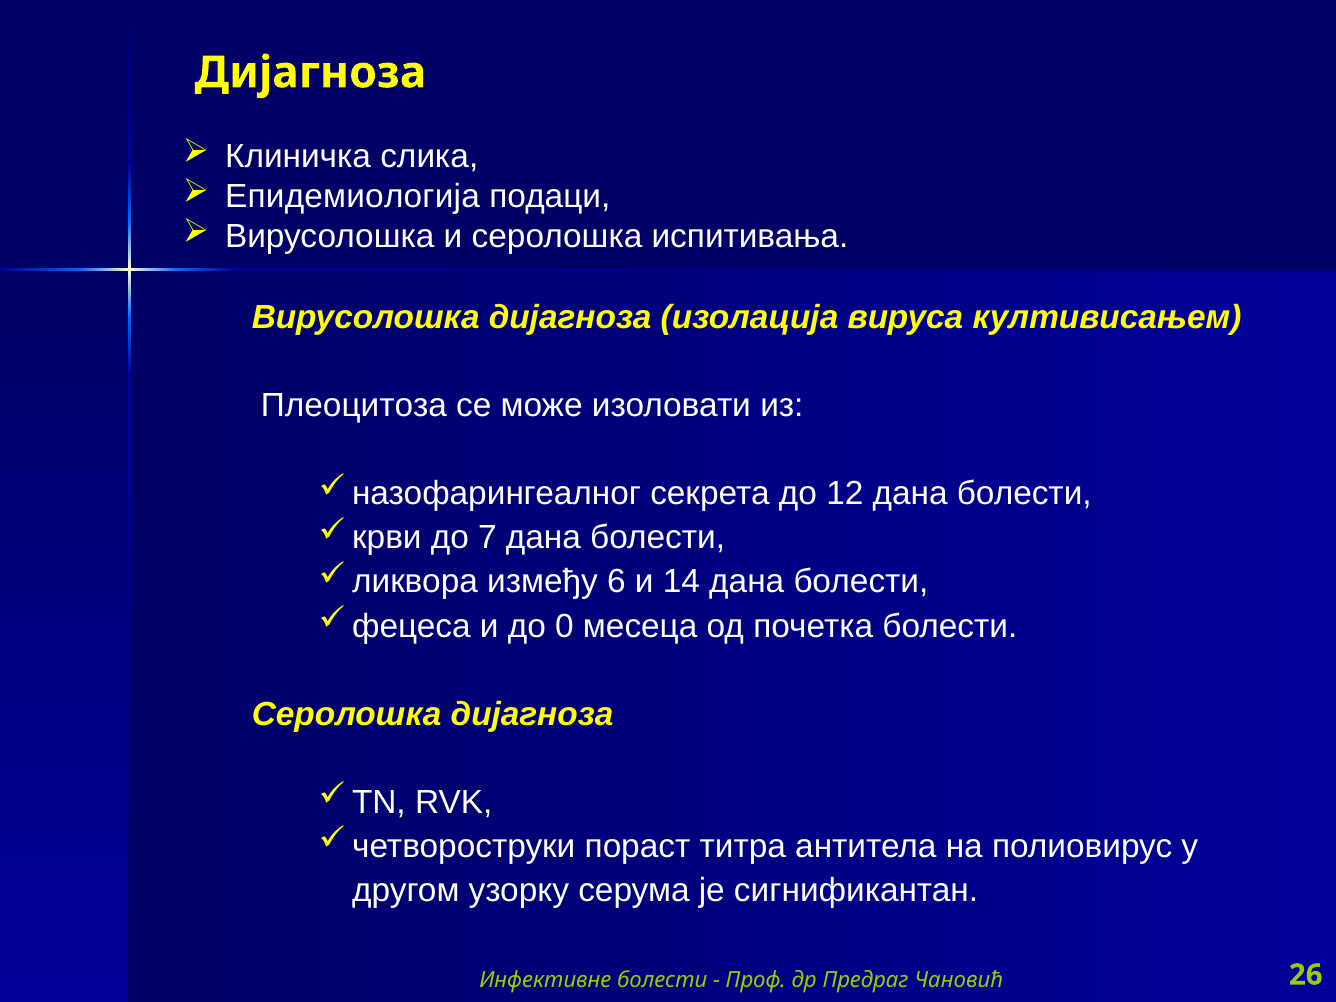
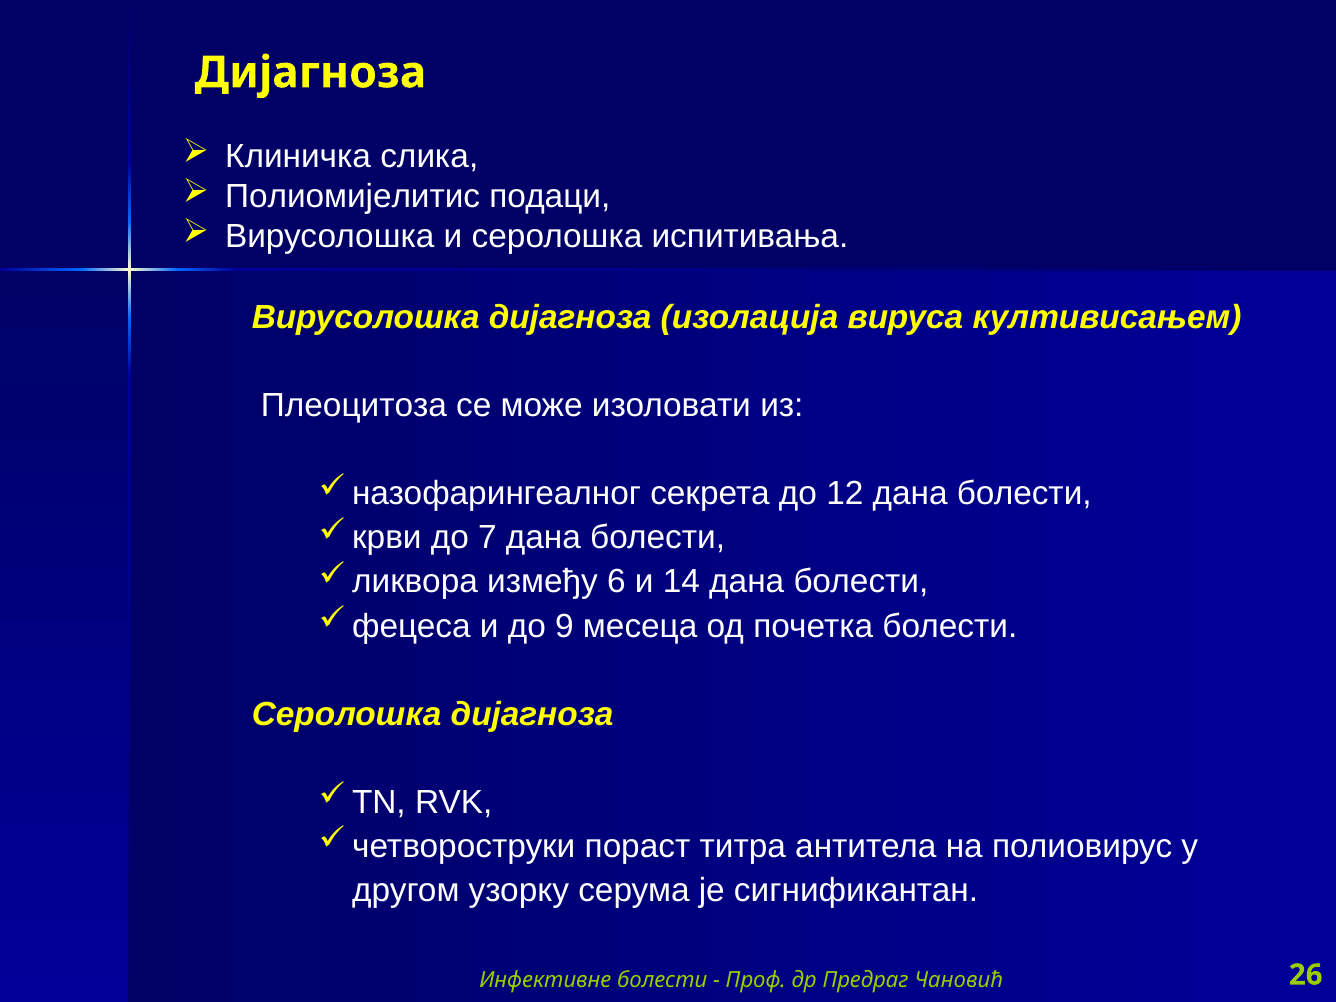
Епидемиологија: Епидемиологија -> Полиомијелитис (353, 197)
0: 0 -> 9 (564, 626)
